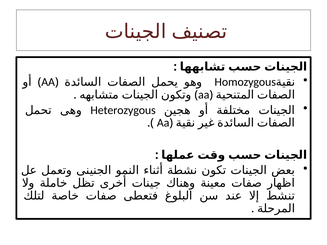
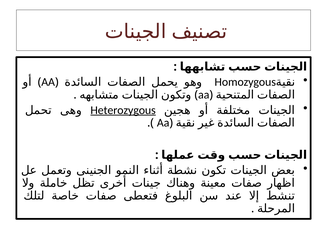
Heterozygous underline: none -> present (123, 110)
